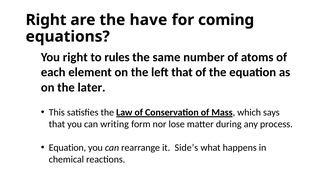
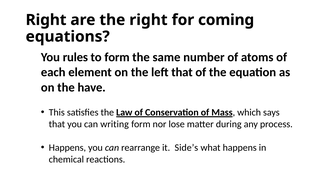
the have: have -> right (148, 20)
You right: right -> rules (75, 57)
to rules: rules -> form (117, 57)
later: later -> have (92, 87)
Equation: Equation -> Happens (67, 148)
